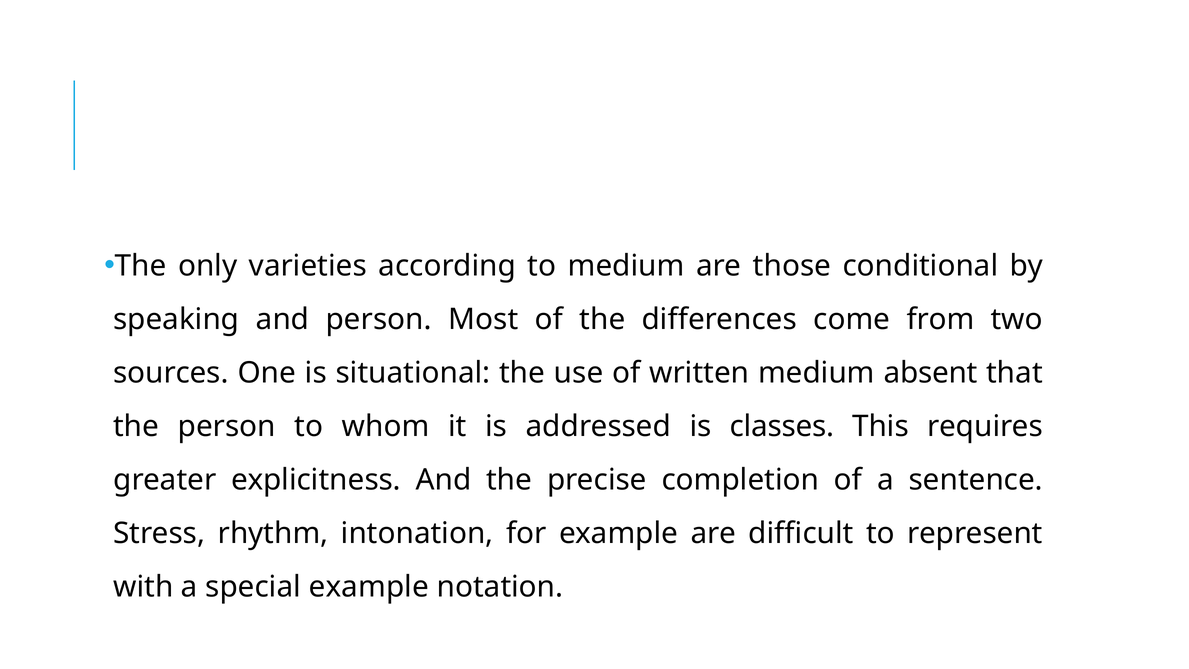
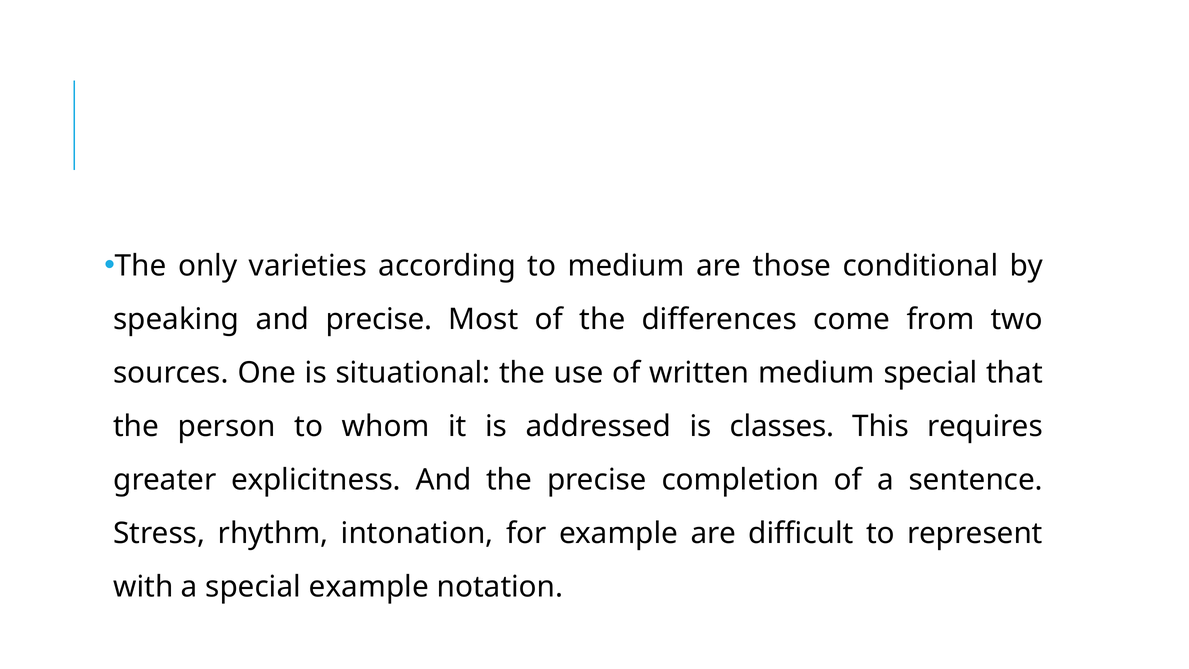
and person: person -> precise (379, 319)
medium absent: absent -> special (931, 373)
